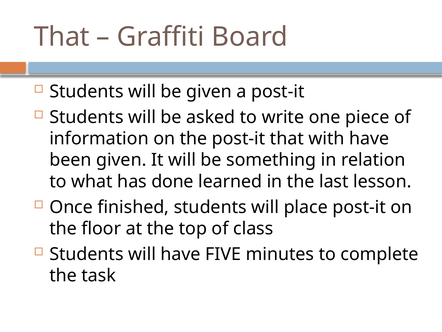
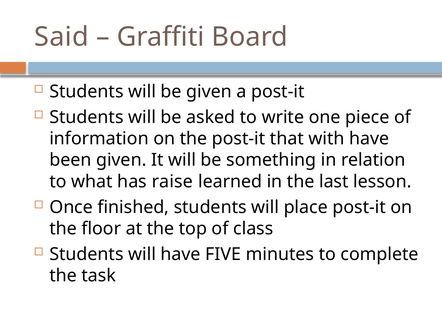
That: That -> Said (62, 37)
done: done -> raise (172, 181)
